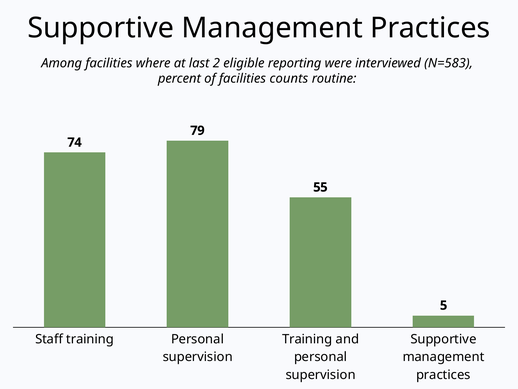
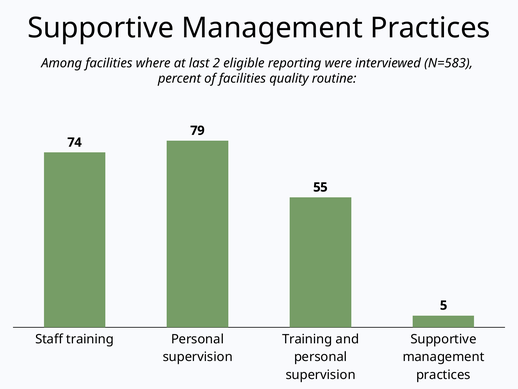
counts: counts -> quality (289, 79)
